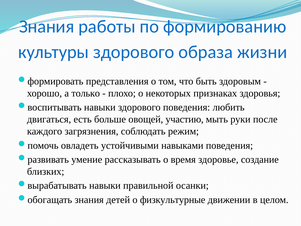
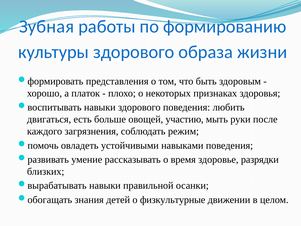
Знания: Знания -> Зубная (47, 27)
только: только -> платок (86, 93)
создание: создание -> разрядки (260, 159)
